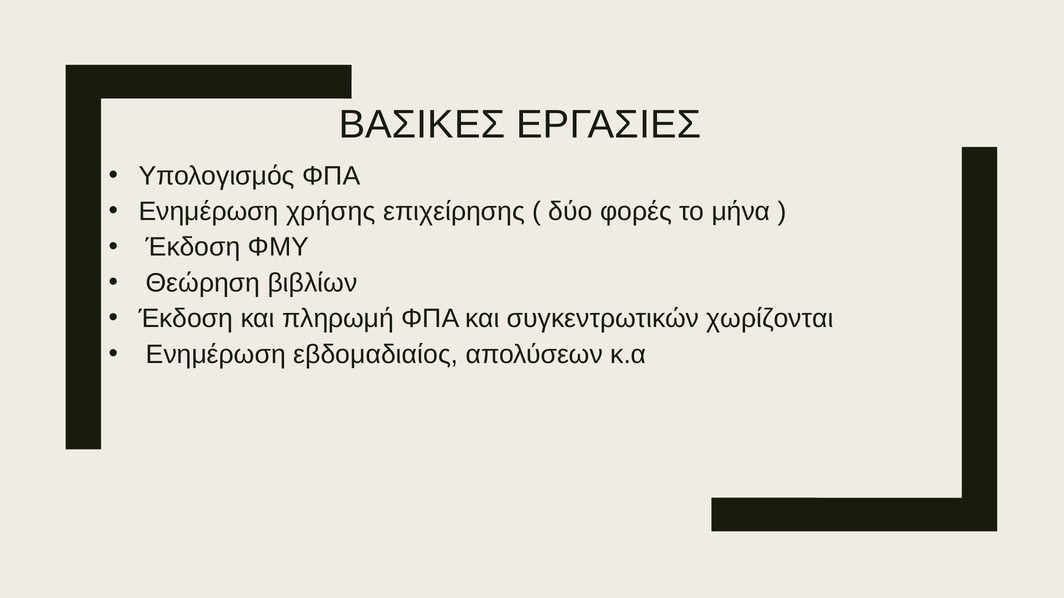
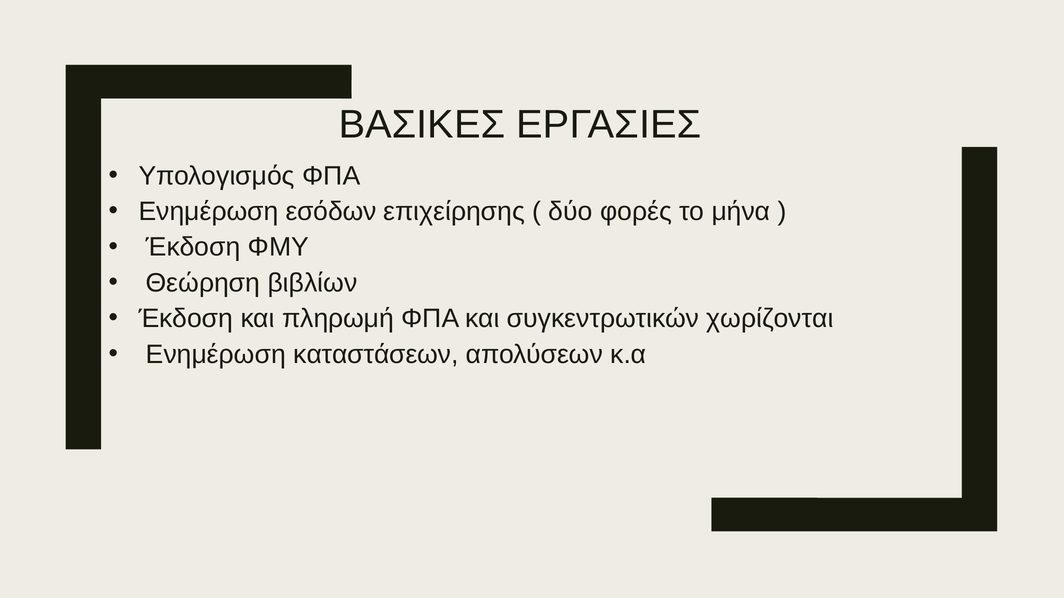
χρήσης: χρήσης -> εσόδων (331, 212)
εβδομαδιαίος: εβδομαδιαίος -> καταστάσεων (376, 355)
